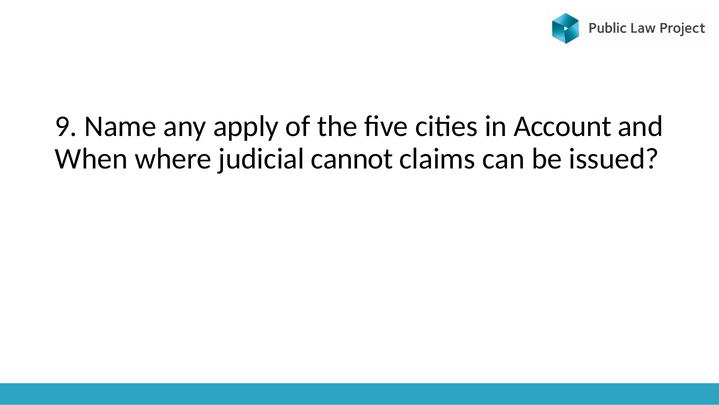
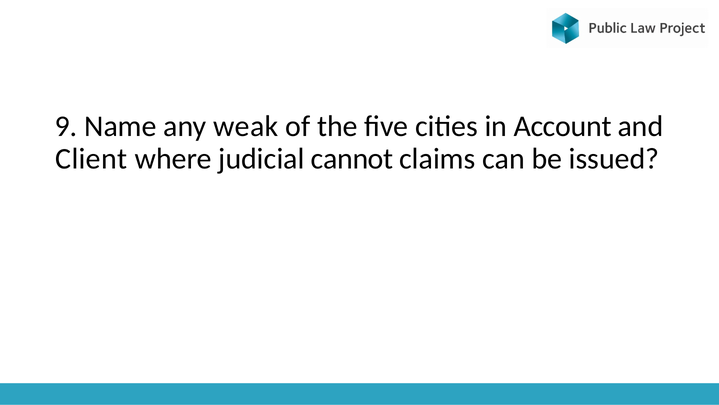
apply: apply -> weak (246, 126)
When: When -> Client (91, 159)
